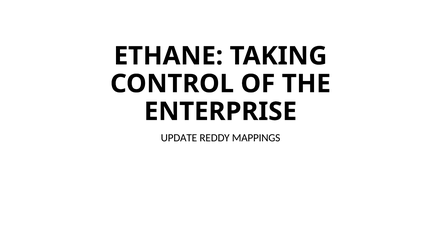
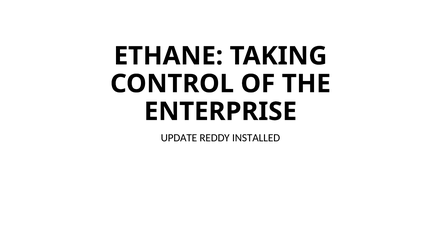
MAPPINGS: MAPPINGS -> INSTALLED (256, 138)
